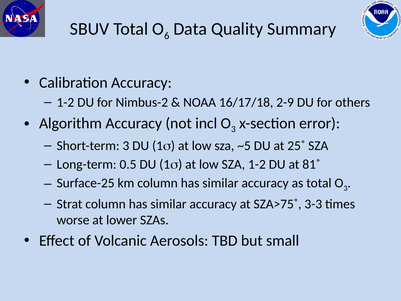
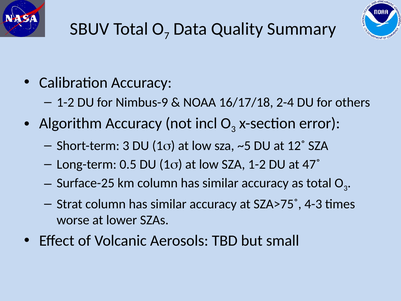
6: 6 -> 7 (167, 36)
Nimbus-2: Nimbus-2 -> Nimbus-9 (142, 102)
2-9: 2-9 -> 2-4 (285, 102)
25˚: 25˚ -> 12˚ (296, 146)
81˚: 81˚ -> 47˚ (311, 164)
3-3: 3-3 -> 4-3 (313, 204)
